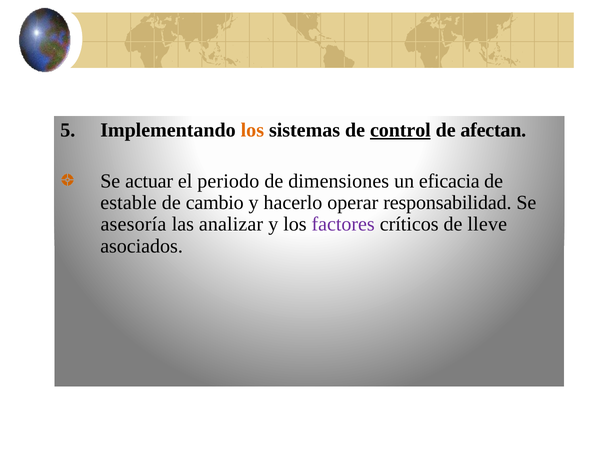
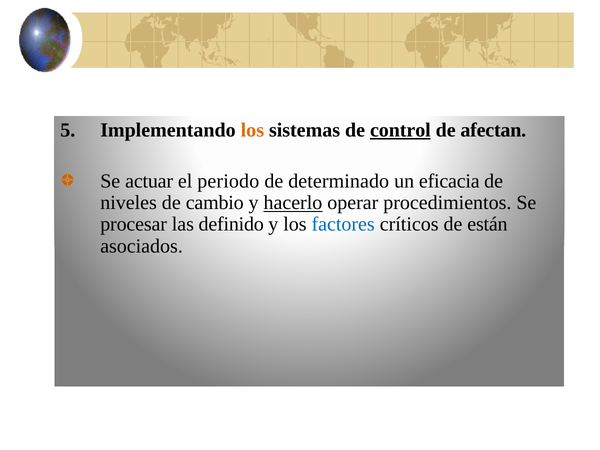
dimensiones: dimensiones -> determinado (339, 181)
estable: estable -> niveles (129, 203)
hacerlo underline: none -> present (293, 203)
responsabilidad: responsabilidad -> procedimientos (447, 203)
asesoría: asesoría -> procesar (134, 224)
analizar: analizar -> definido (231, 224)
factores colour: purple -> blue (343, 224)
lleve: lleve -> están (487, 224)
